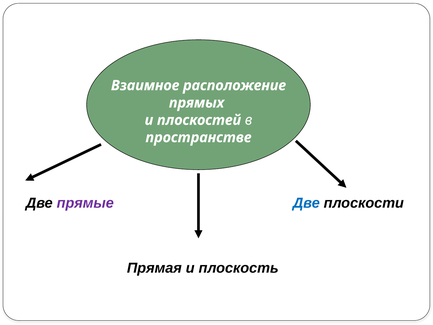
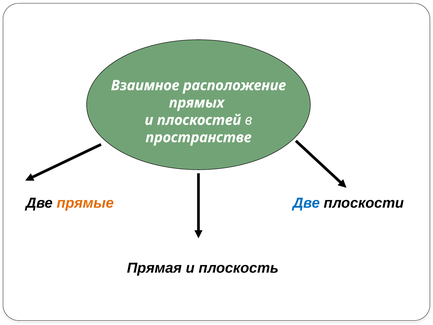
прямые colour: purple -> orange (85, 203)
